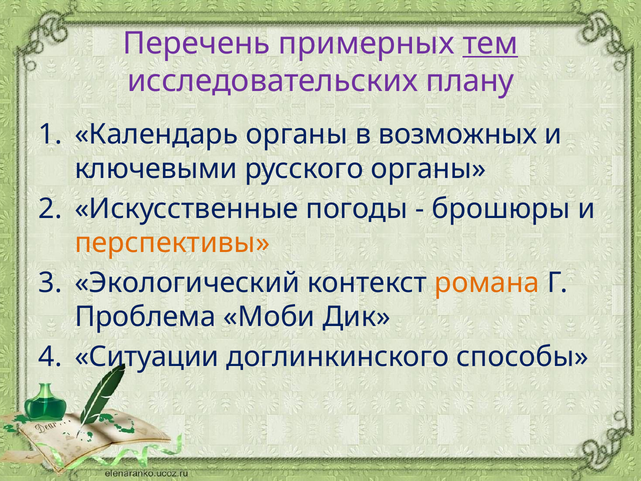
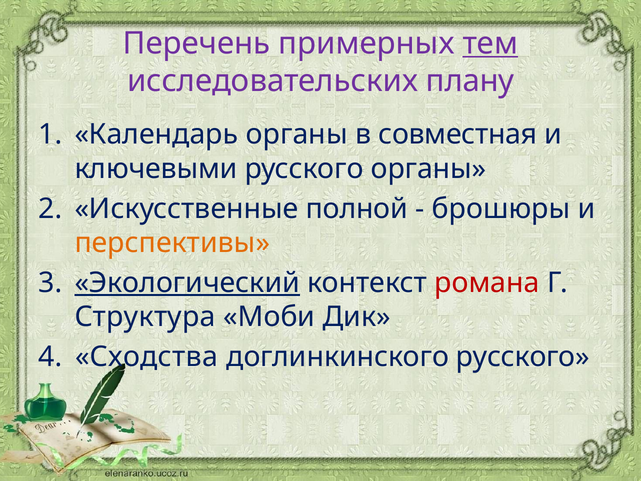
возможных: возможных -> совместная (458, 134)
погоды: погоды -> полной (357, 209)
Экологический underline: none -> present (187, 283)
романа colour: orange -> red (487, 283)
Проблема: Проблема -> Структура (145, 317)
Ситуации: Ситуации -> Сходства (147, 357)
доглинкинского способы: способы -> русского (523, 357)
